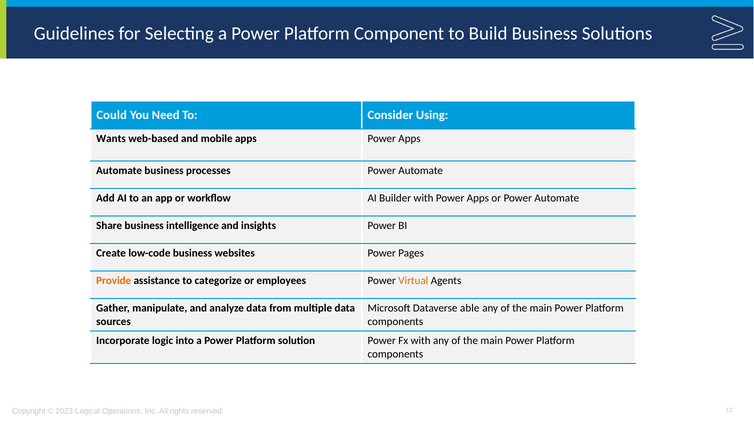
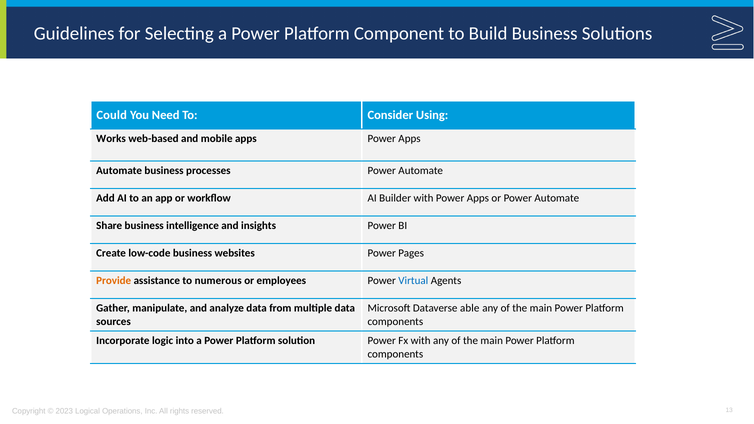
Wants: Wants -> Works (111, 139)
categorize: categorize -> numerous (218, 281)
Virtual colour: orange -> blue (413, 281)
